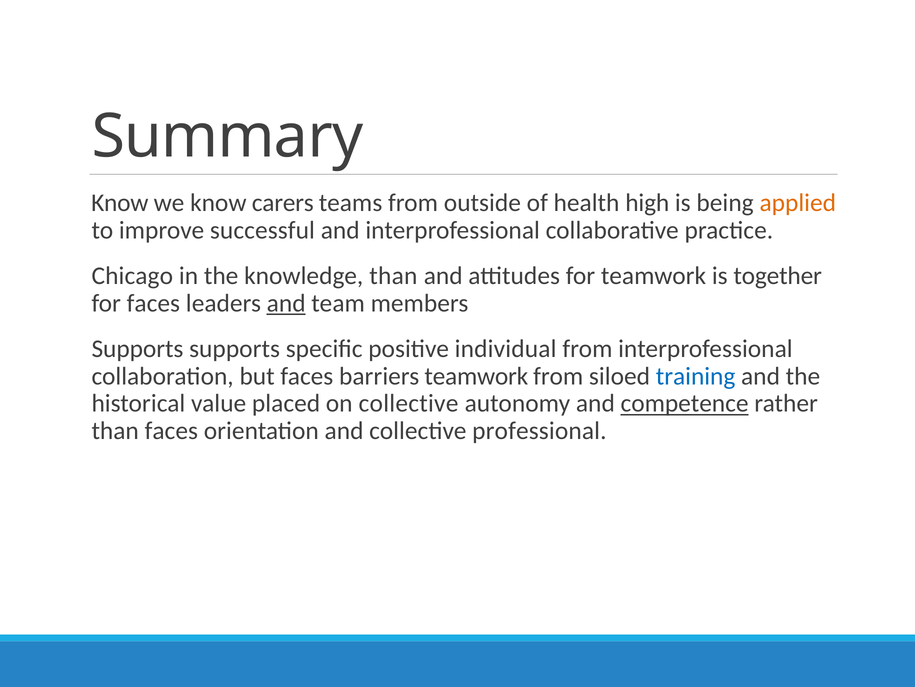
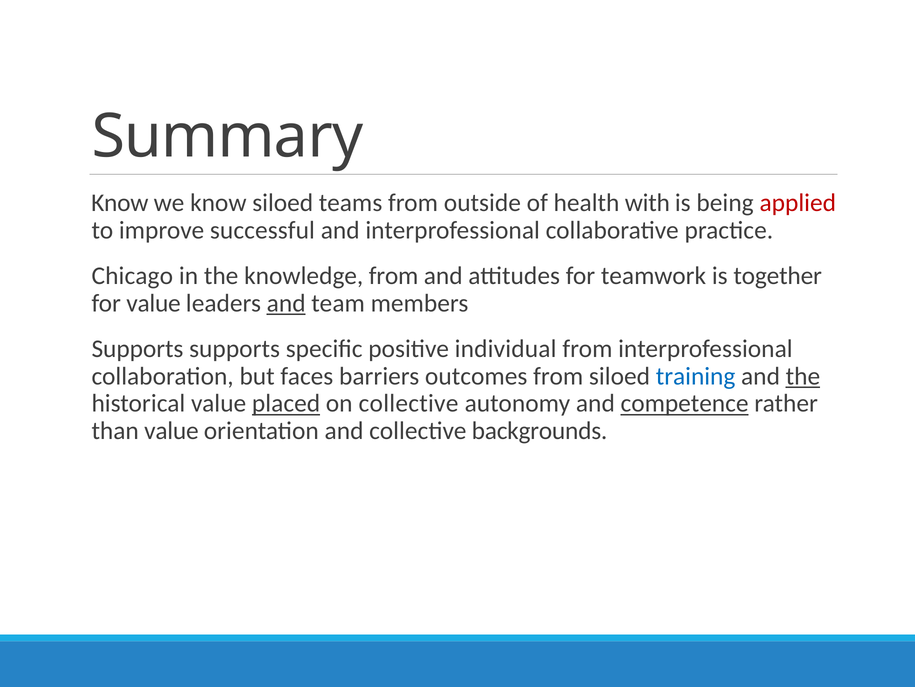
know carers: carers -> siloed (283, 203)
high: high -> with (647, 203)
applied colour: orange -> red (798, 203)
knowledge than: than -> from (394, 276)
for faces: faces -> value (154, 303)
barriers teamwork: teamwork -> outcomes (476, 376)
the underline: none -> present (803, 376)
placed underline: none -> present (286, 403)
than faces: faces -> value (171, 431)
professional: professional -> backgrounds (540, 431)
